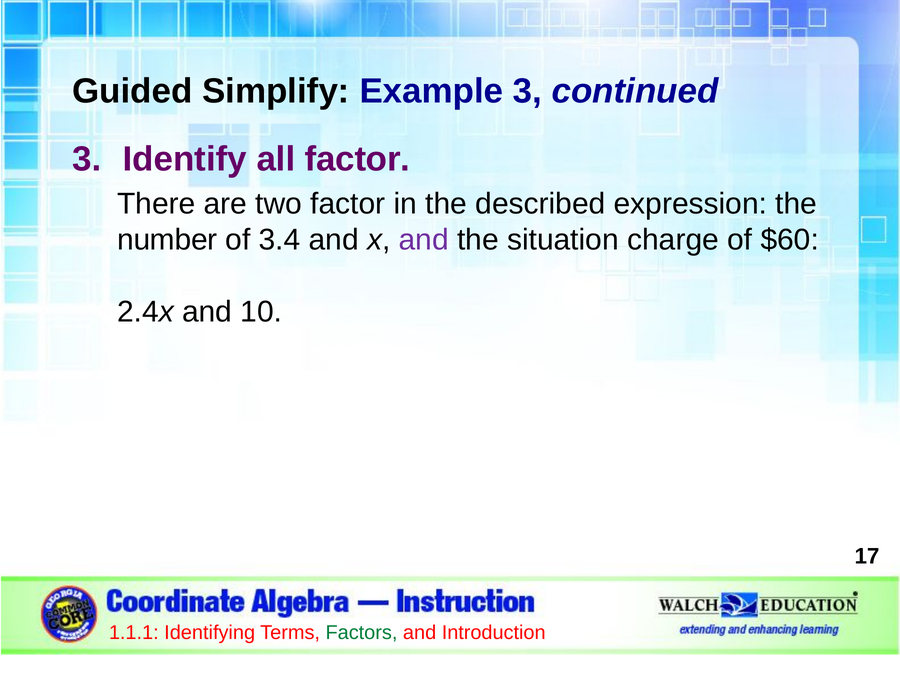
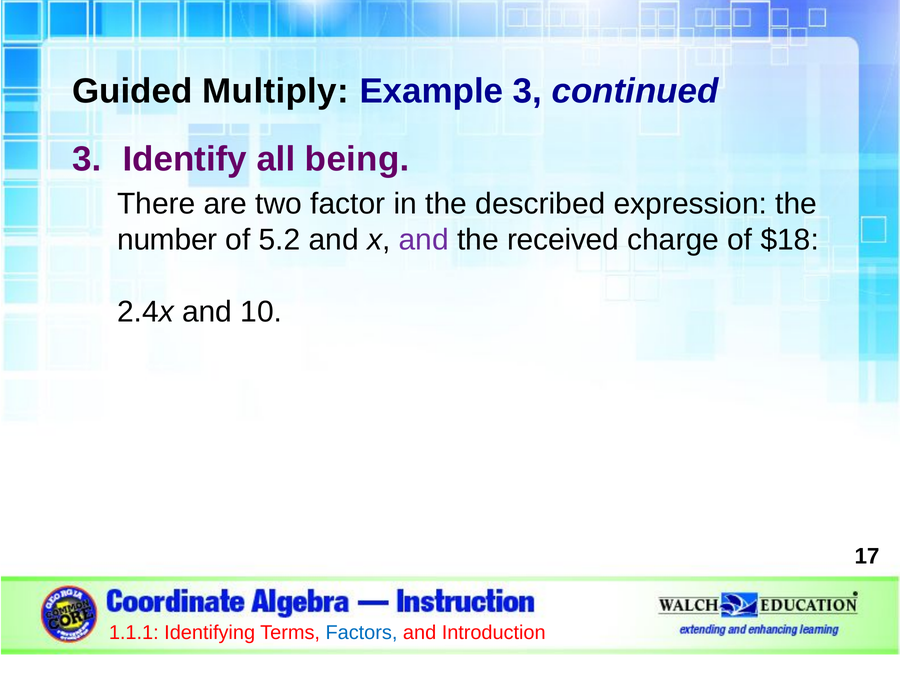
Simplify: Simplify -> Multiply (276, 91)
all factor: factor -> being (357, 159)
3.4: 3.4 -> 5.2 (280, 240)
situation: situation -> received (563, 240)
$60: $60 -> $18 (790, 240)
Factors colour: green -> blue (361, 633)
